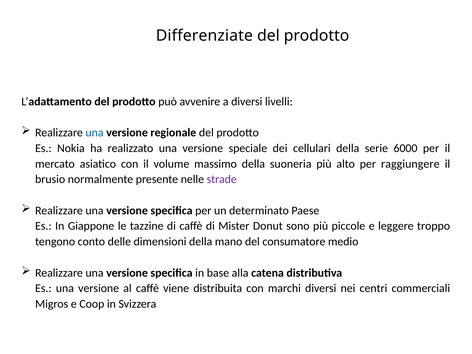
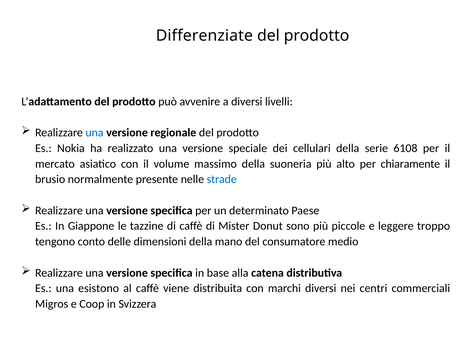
6000: 6000 -> 6108 (405, 148)
raggiungere: raggiungere -> chiaramente (410, 164)
strade colour: purple -> blue (222, 179)
Es una versione: versione -> esistono (99, 288)
